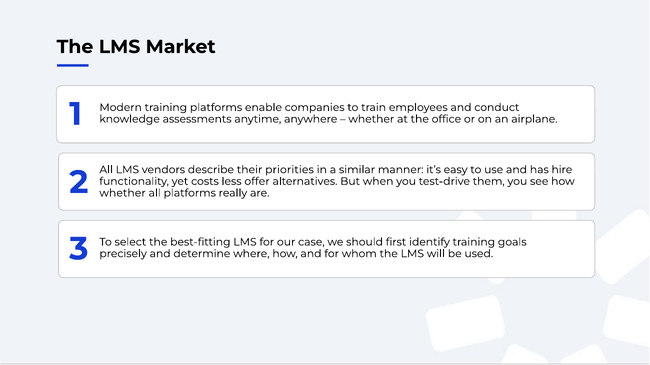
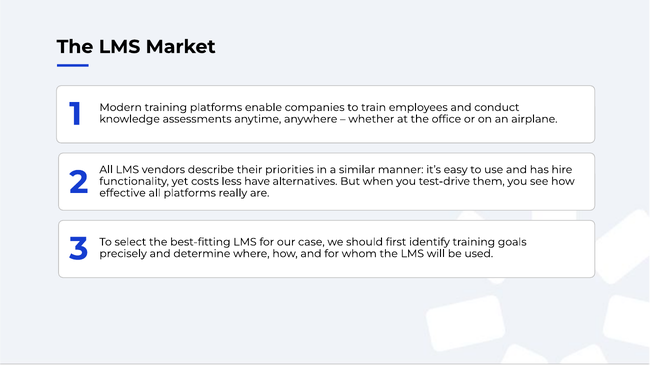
offer: offer -> have (257, 182)
whether: whether -> effective (123, 193)
